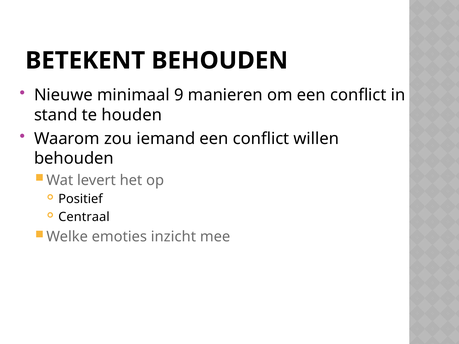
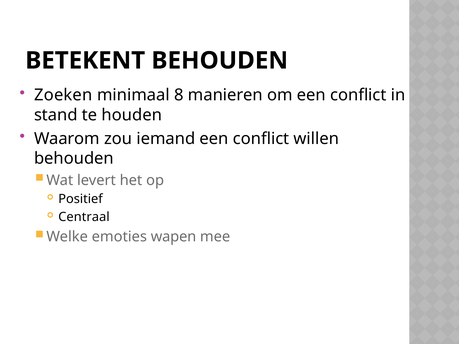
Nieuwe: Nieuwe -> Zoeken (63, 95)
9: 9 -> 8 (179, 95)
inzicht: inzicht -> wapen (174, 237)
